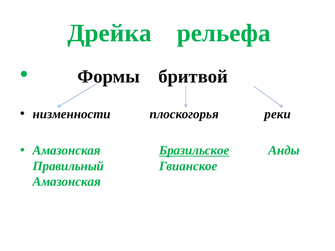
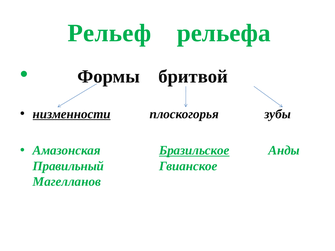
Дрейка: Дрейка -> Рельеф (109, 33)
низменности underline: none -> present (72, 114)
реки: реки -> зубы (278, 114)
Амазонская: Амазонская -> Магелланов (67, 182)
